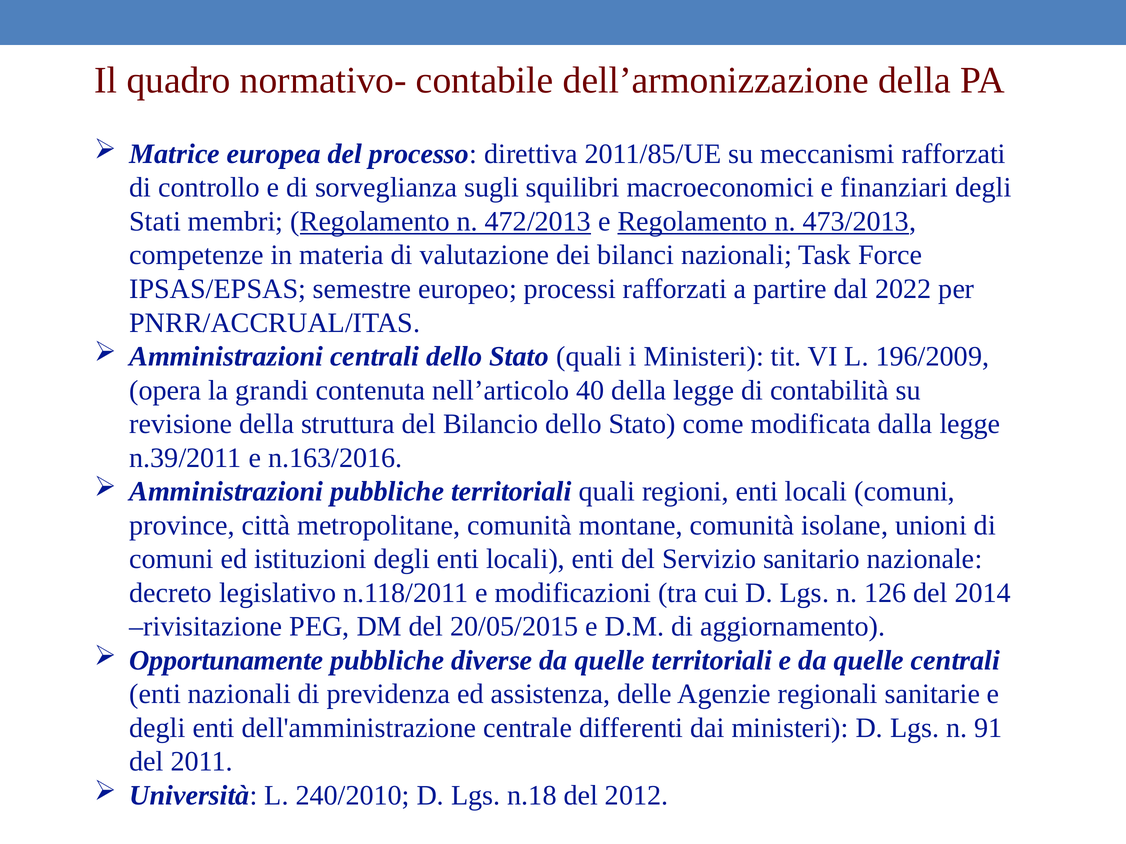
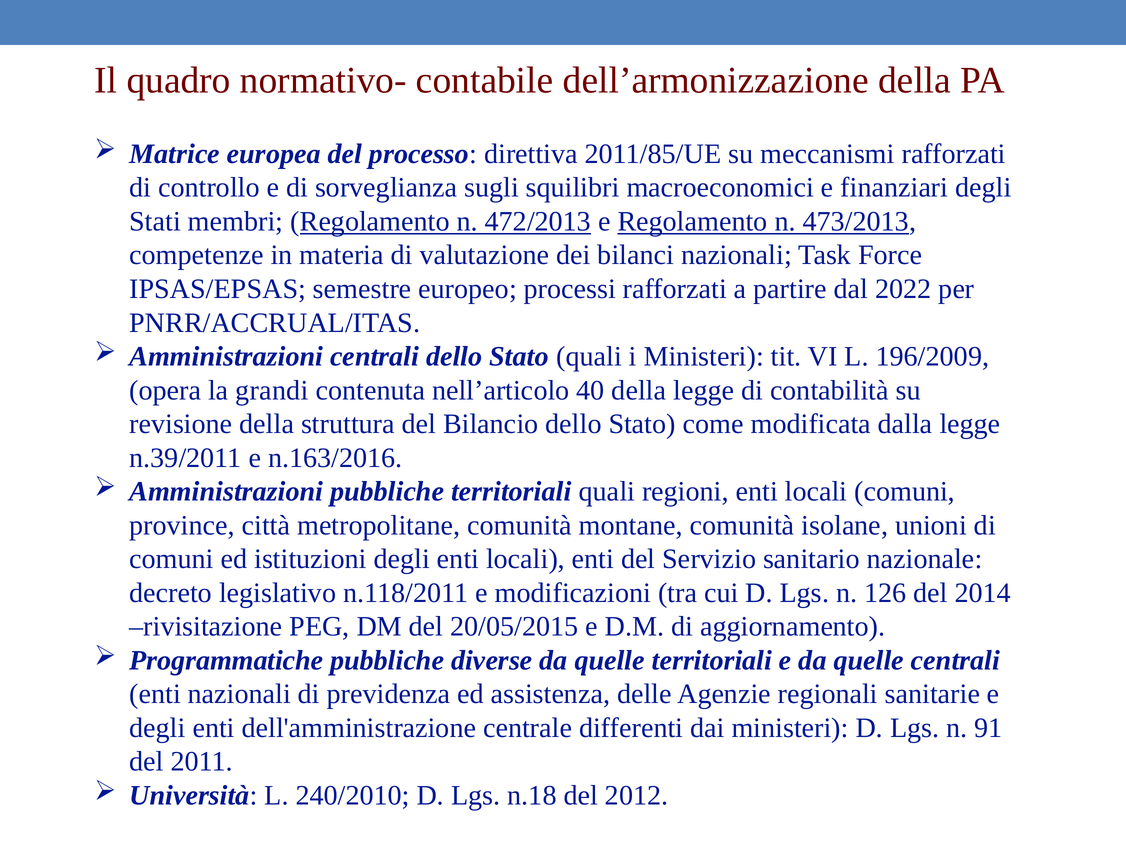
Opportunamente: Opportunamente -> Programmatiche (226, 661)
